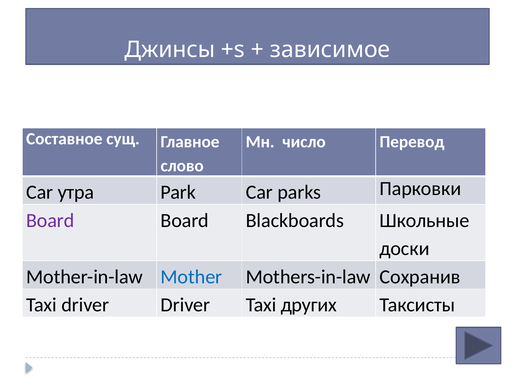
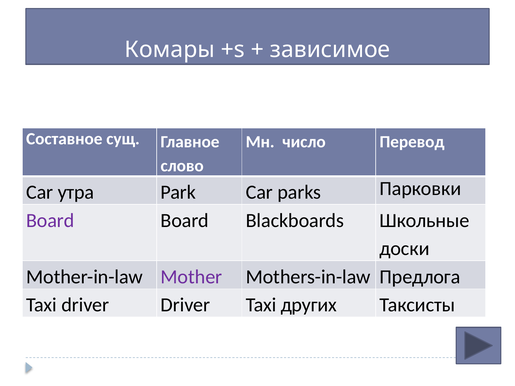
Джинсы: Джинсы -> Комары (170, 50)
Mother colour: blue -> purple (191, 277)
Сохранив: Сохранив -> Предлога (420, 277)
